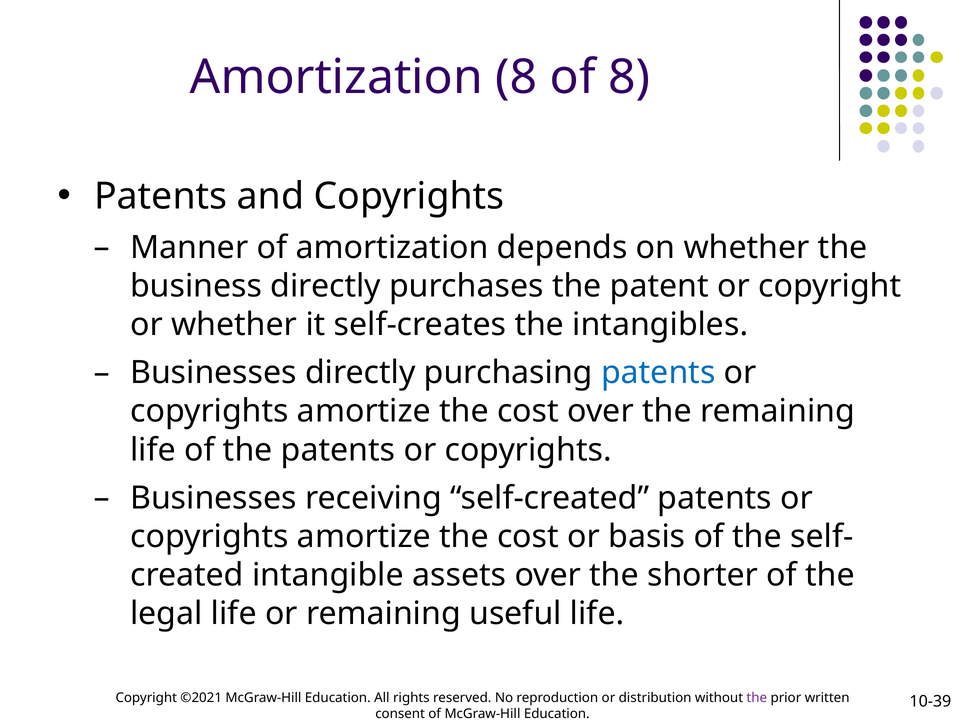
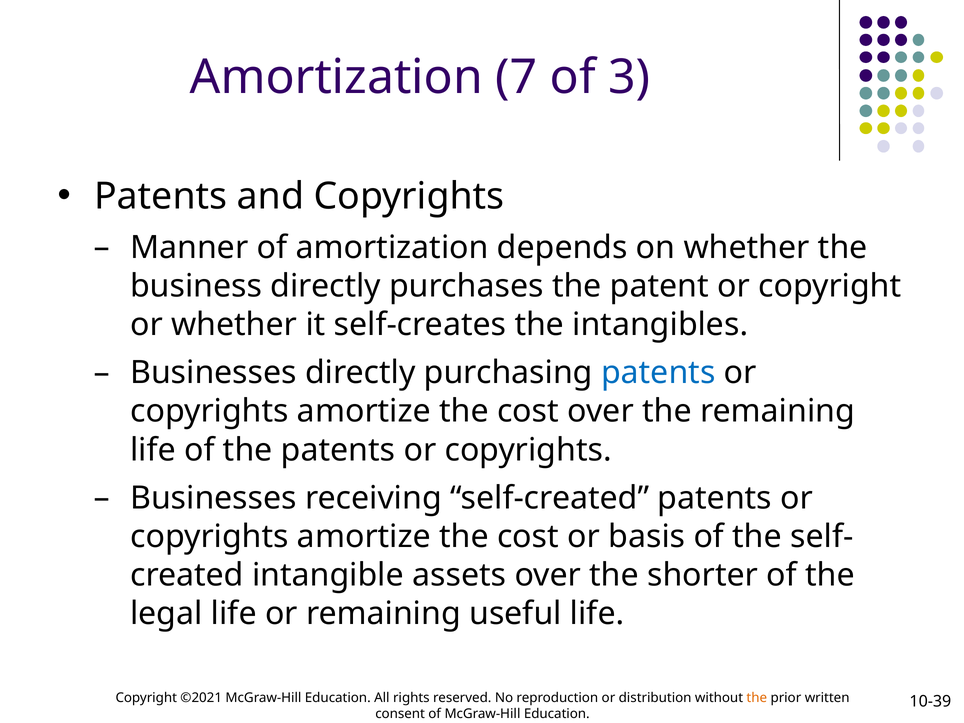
Amortization 8: 8 -> 7 (516, 78)
of 8: 8 -> 3 (629, 78)
the colour: purple -> orange (757, 698)
